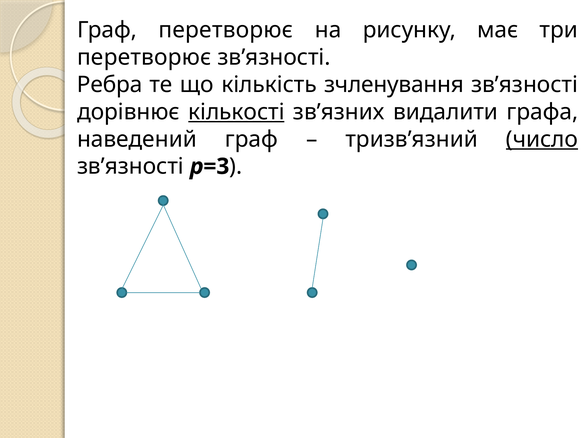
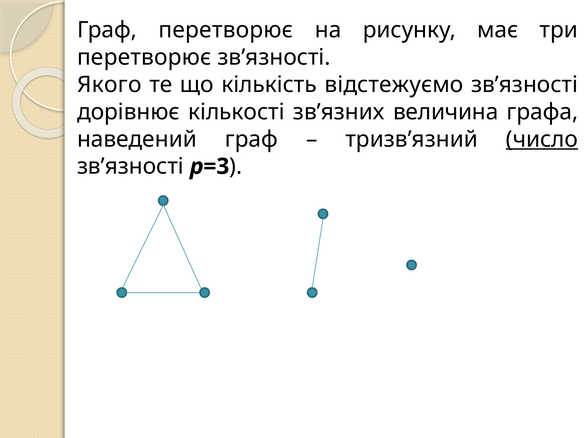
Ребра: Ребра -> Якого (109, 85)
зчленування: зчленування -> відстежуємо (394, 85)
кількості underline: present -> none (236, 112)
видалити: видалити -> величина (446, 112)
